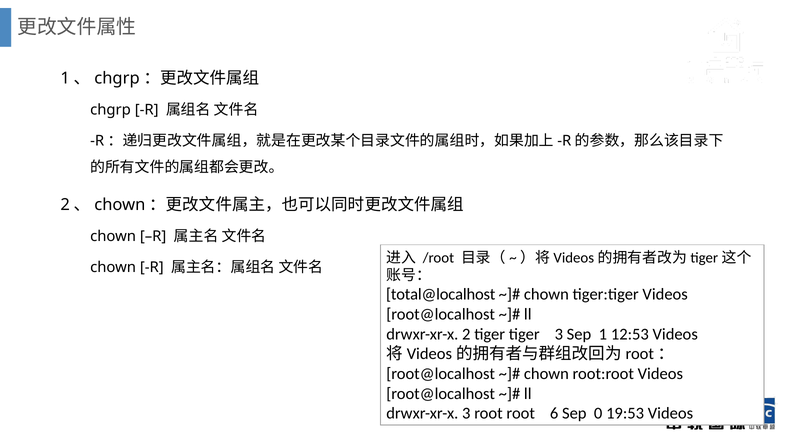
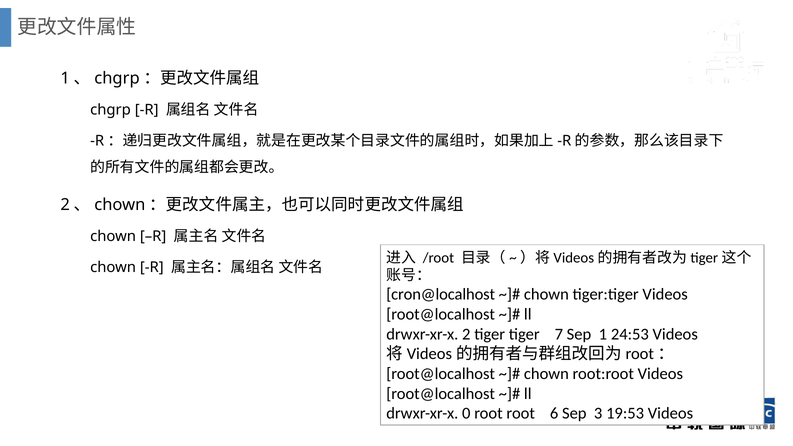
total@localhost: total@localhost -> cron@localhost (441, 294)
tiger 3: 3 -> 7 (559, 334)
12:53: 12:53 -> 24:53 (630, 334)
drwxr-xr-x 3: 3 -> 0 (466, 413)
0: 0 -> 3 (598, 413)
